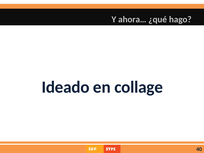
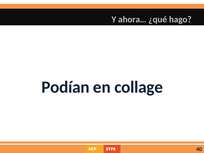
Ideado: Ideado -> Podían (65, 87)
